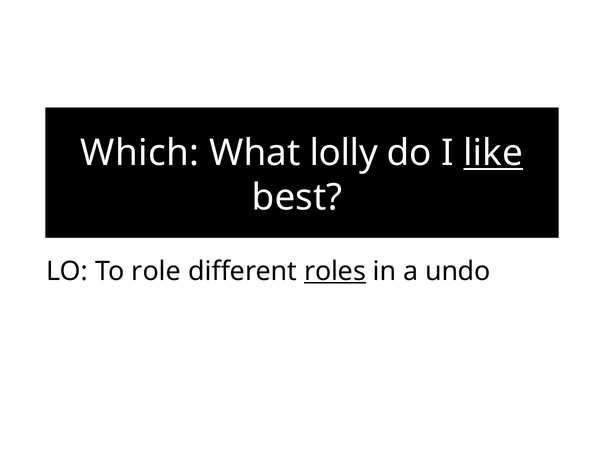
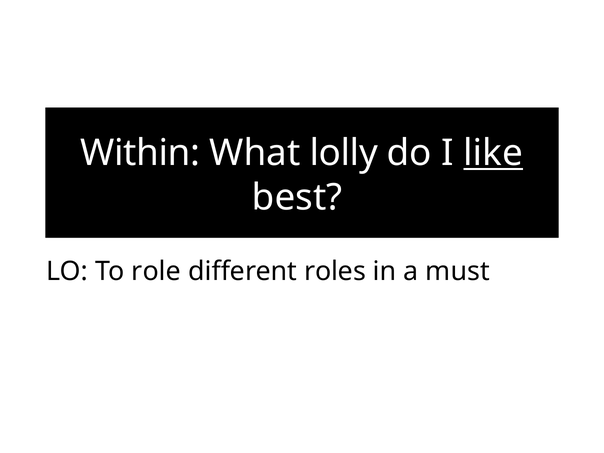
Which: Which -> Within (140, 153)
roles underline: present -> none (335, 271)
undo: undo -> must (458, 271)
